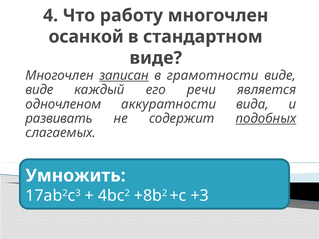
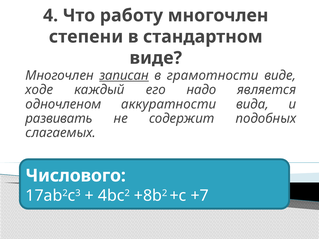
осанкой: осанкой -> степени (86, 37)
виде: виде -> ходе (39, 90)
речи: речи -> надо (202, 90)
подобных underline: present -> none (266, 119)
Умножить: Умножить -> Числового (76, 176)
+3: +3 -> +7 (200, 196)
